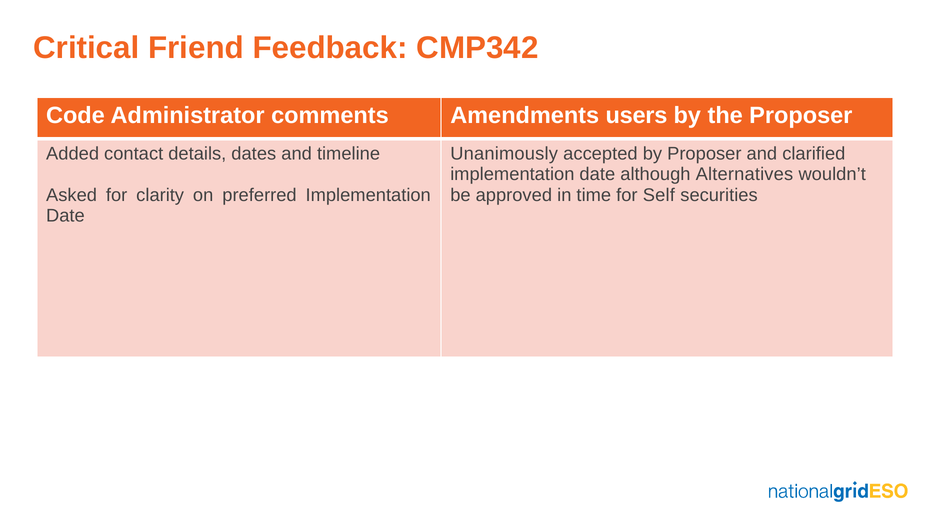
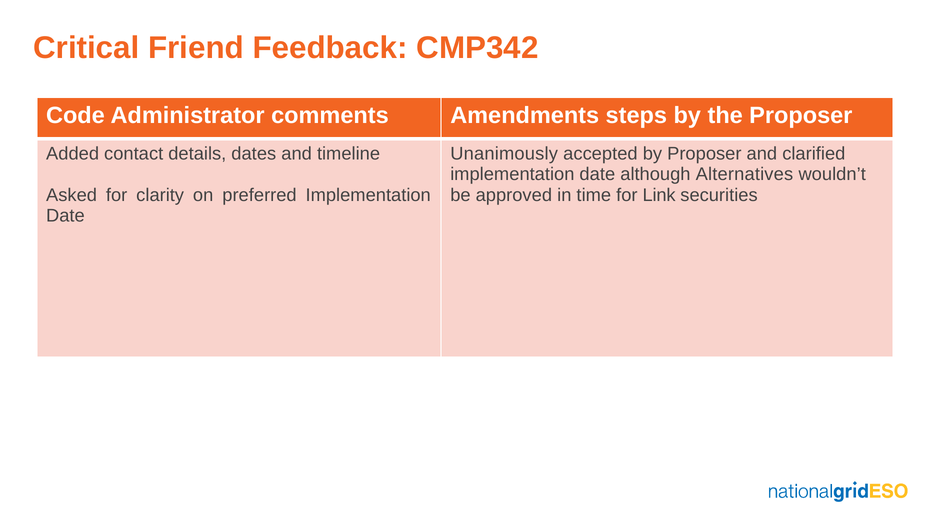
users: users -> steps (636, 116)
Self: Self -> Link (659, 195)
